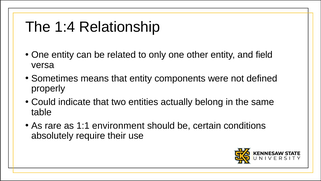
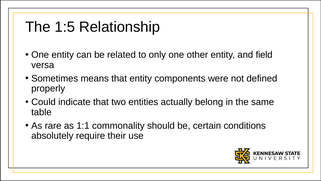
1:4: 1:4 -> 1:5 (65, 27)
environment: environment -> commonality (118, 125)
